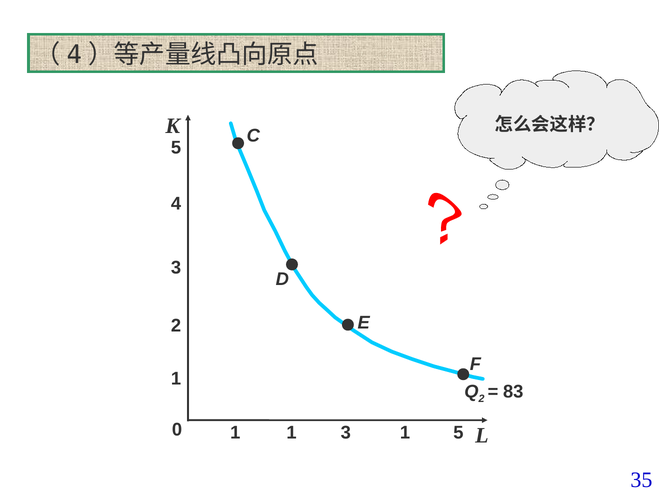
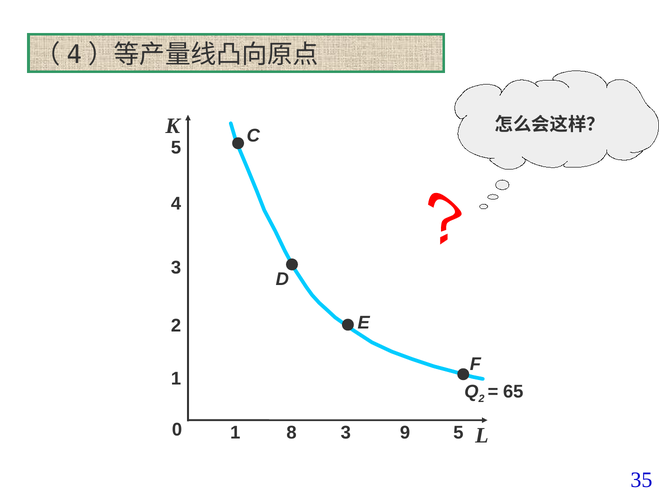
83: 83 -> 65 (513, 391)
1 1: 1 -> 8 (292, 432)
3 1: 1 -> 9 (405, 432)
